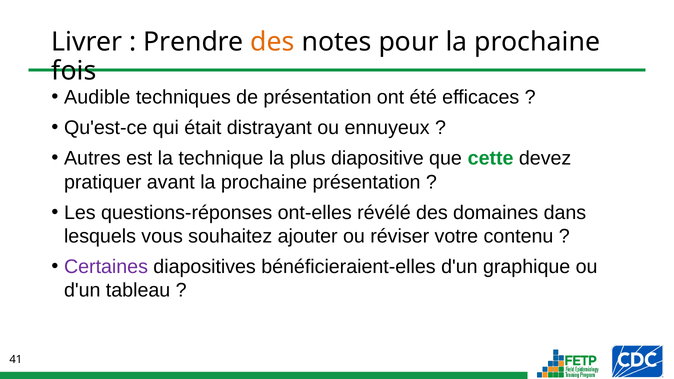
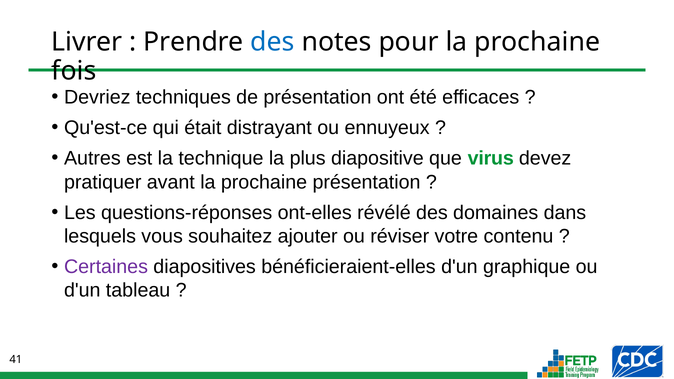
des colour: orange -> blue (273, 42)
Audible: Audible -> Devriez (97, 97)
cette: cette -> virus (491, 159)
